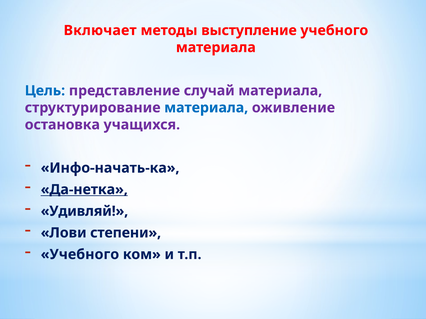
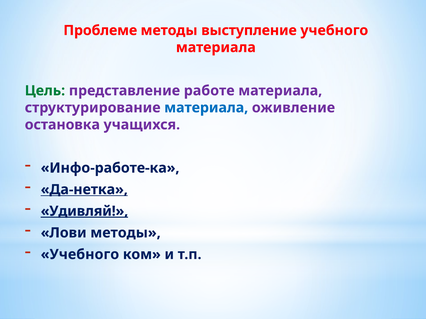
Включает: Включает -> Проблеме (100, 30)
Цель colour: blue -> green (45, 91)
случай: случай -> работе (209, 91)
Инфо-начать-ка: Инфо-начать-ка -> Инфо-работе-ка (110, 168)
Удивляй underline: none -> present (84, 211)
Лови степени: степени -> методы (126, 233)
